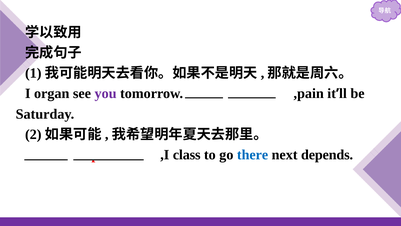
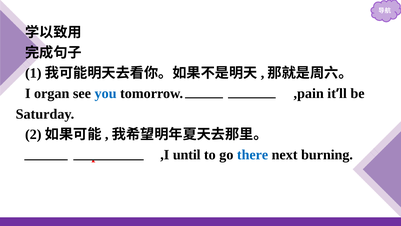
you colour: purple -> blue (106, 93)
class: class -> until (187, 155)
depends: depends -> burning (327, 155)
